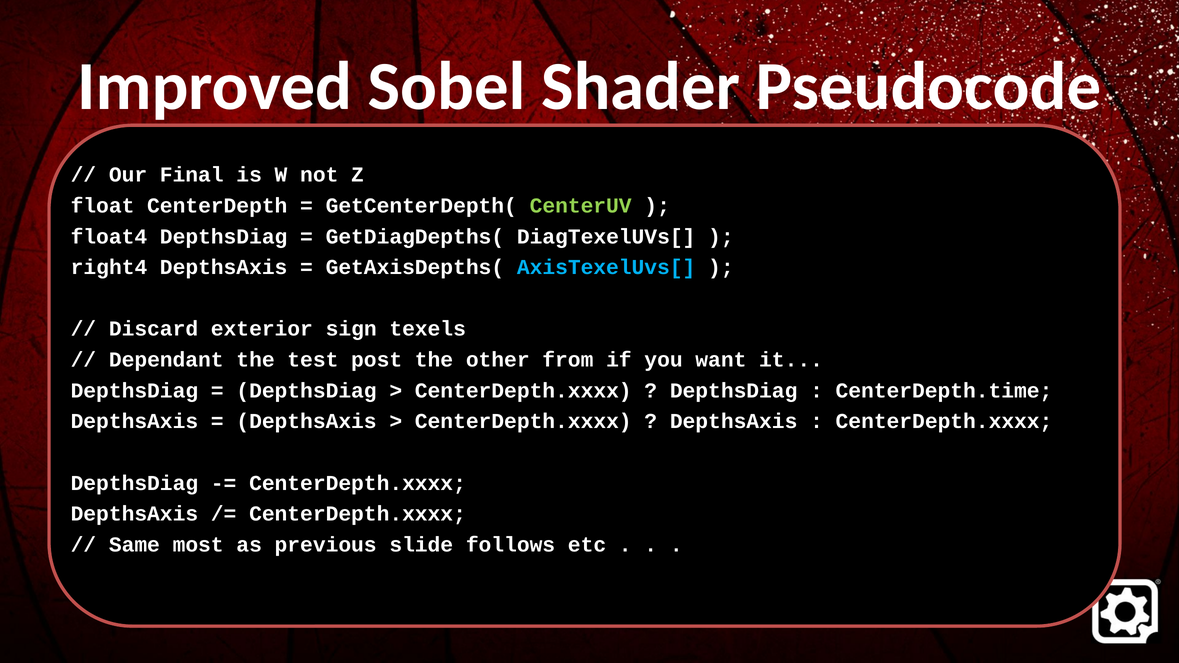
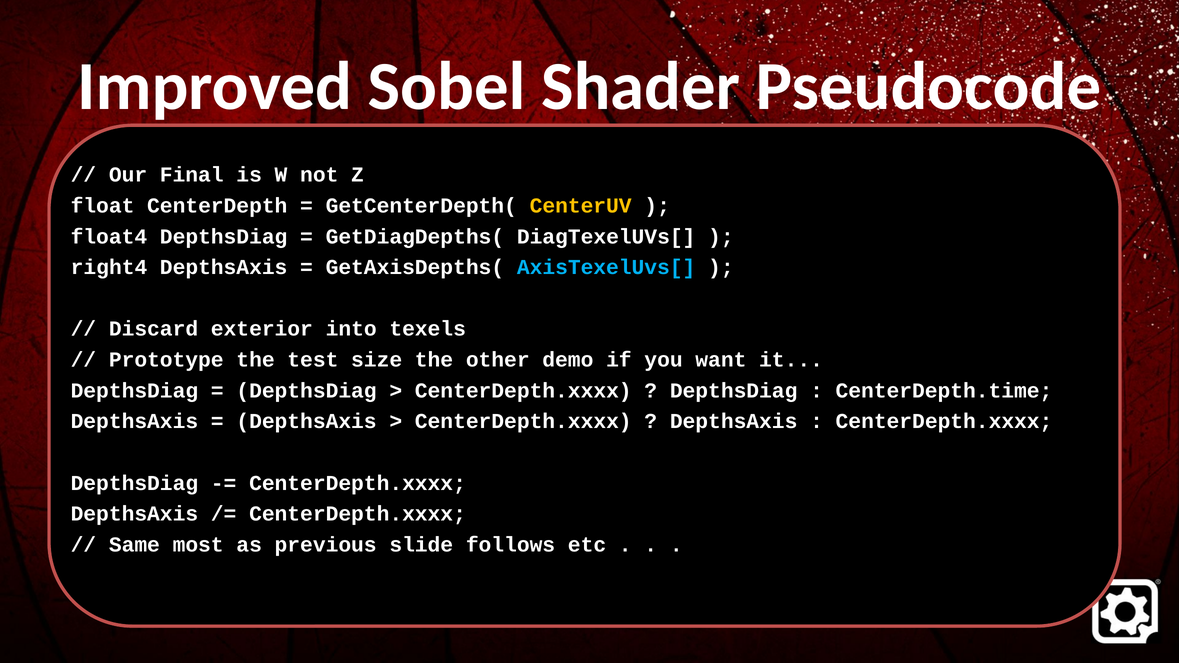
CenterUV colour: light green -> yellow (581, 206)
sign: sign -> into (351, 329)
Dependant: Dependant -> Prototype (166, 360)
post: post -> size (377, 360)
from: from -> demo (568, 360)
